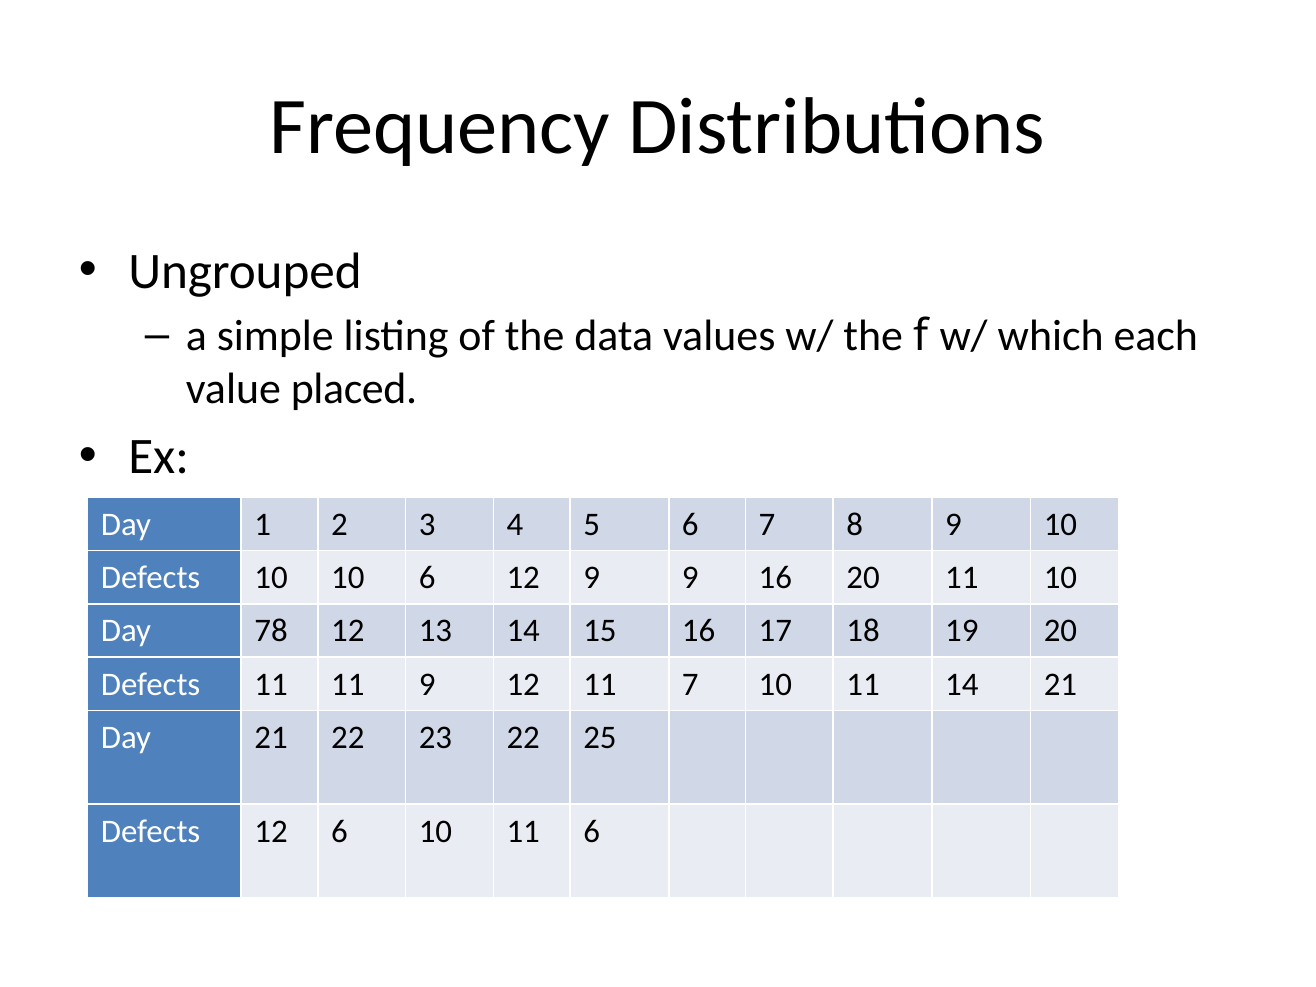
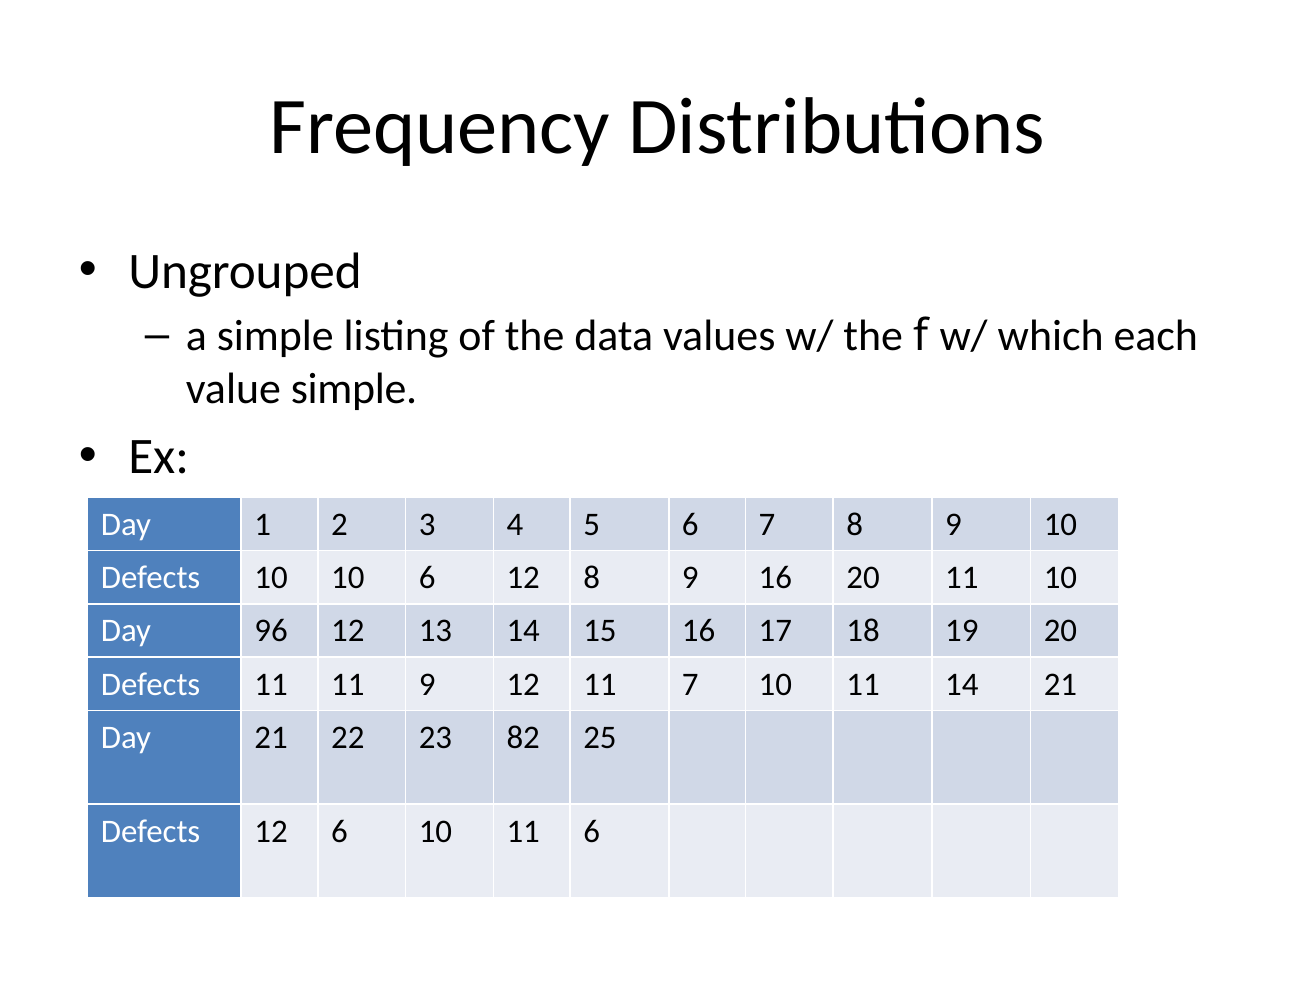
value placed: placed -> simple (354, 389)
12 9: 9 -> 8 (592, 578)
78: 78 -> 96 (271, 631)
23 22: 22 -> 82 (523, 738)
